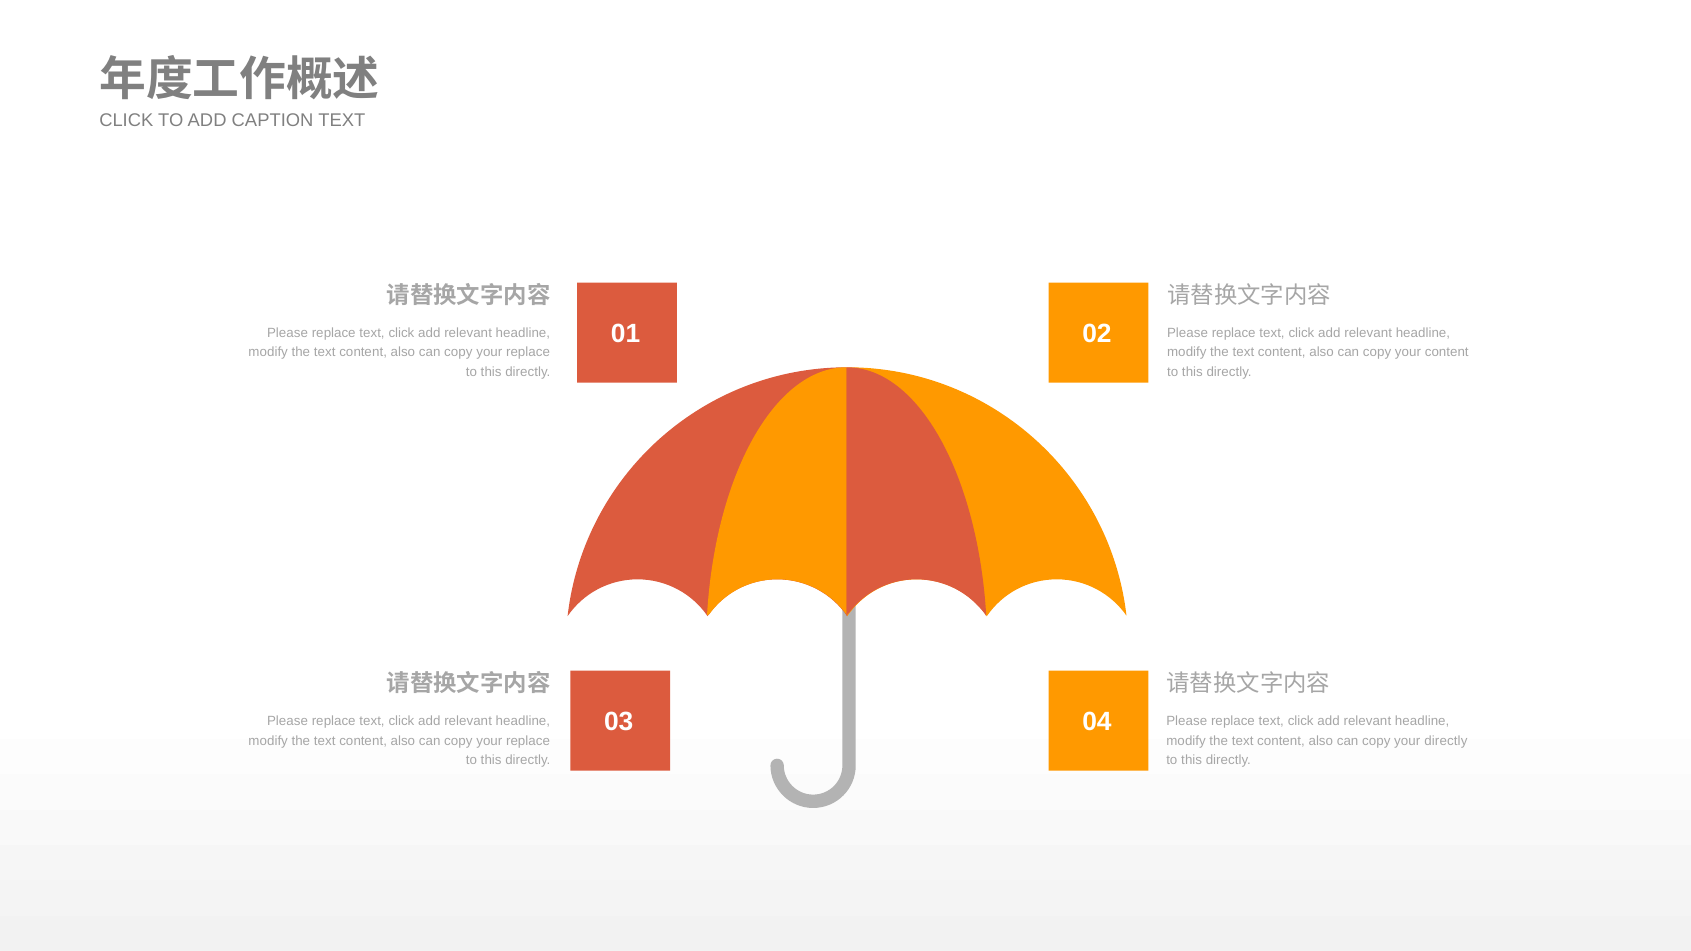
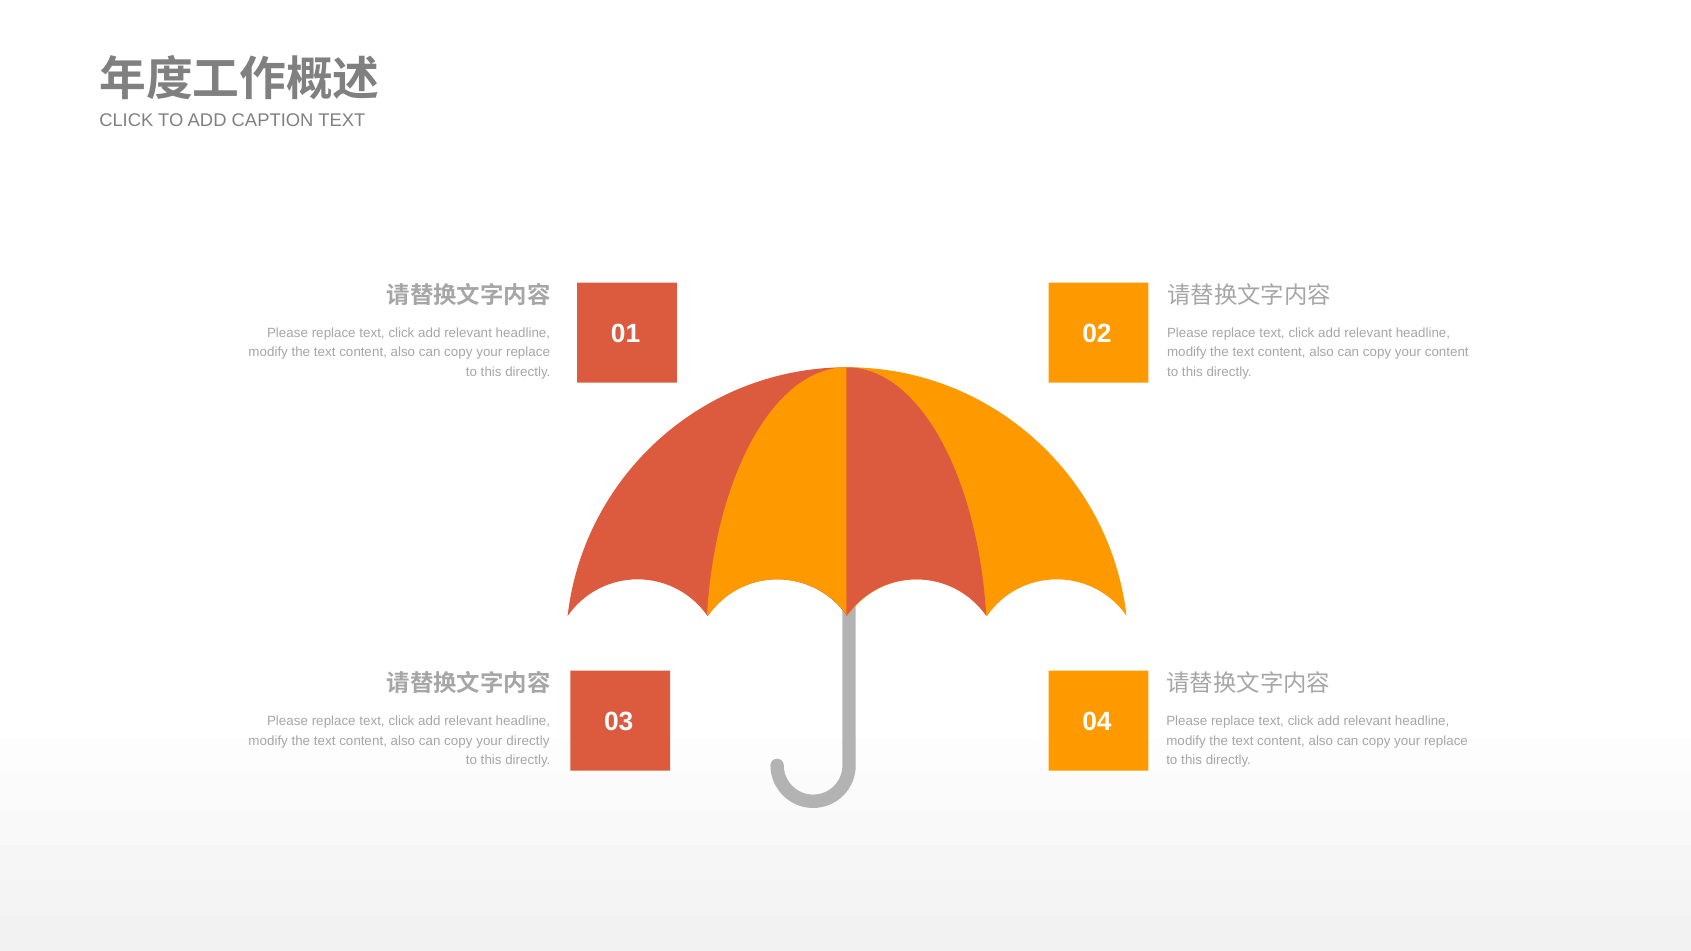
replace: replace -> directly (528, 741)
directly: directly -> replace (1446, 741)
